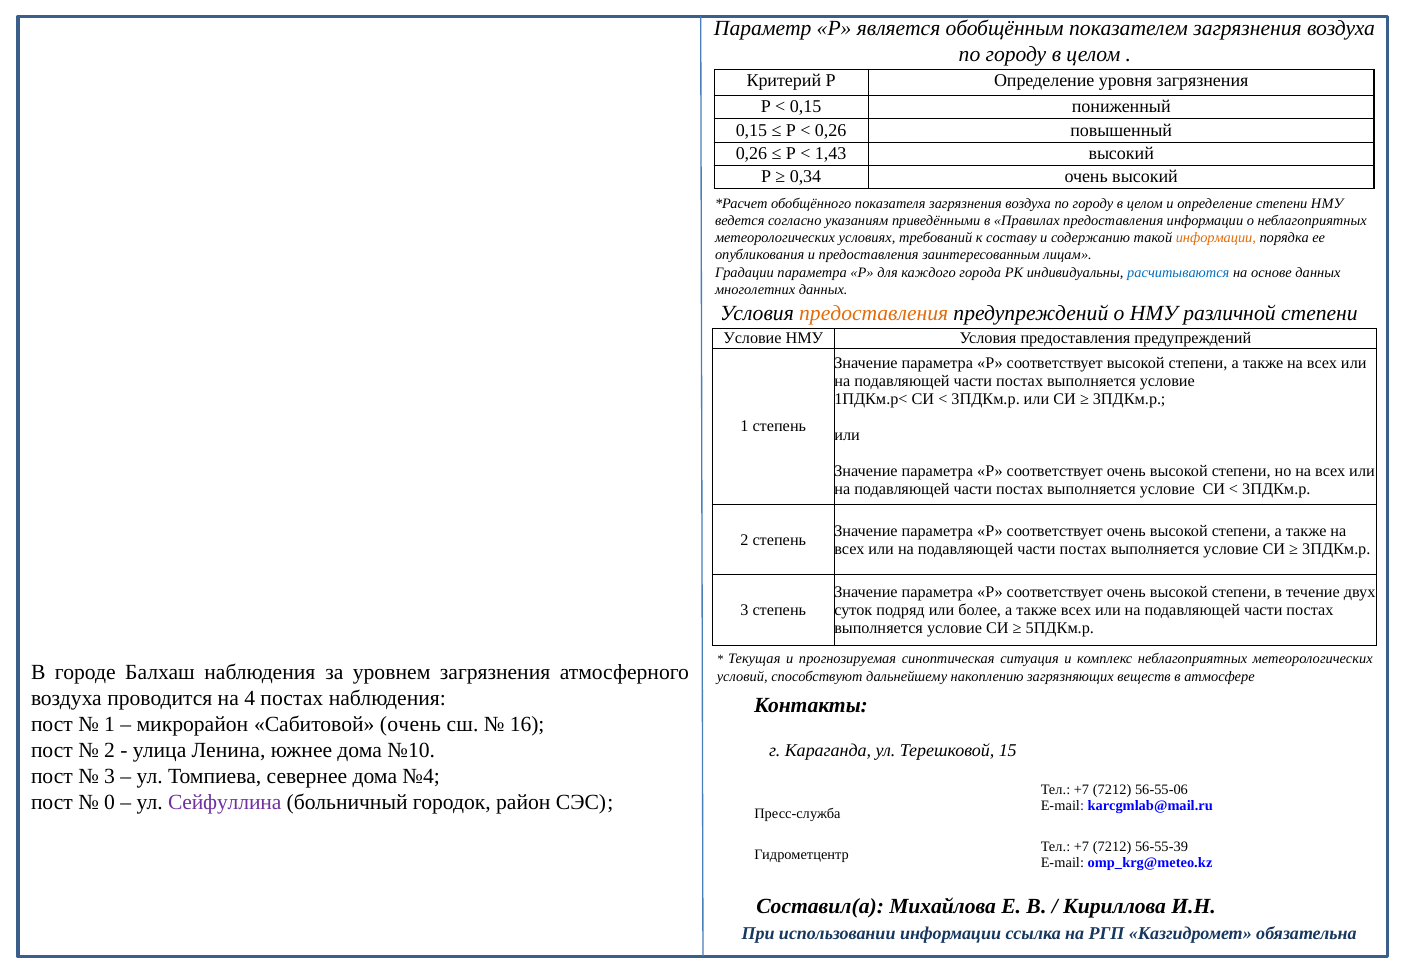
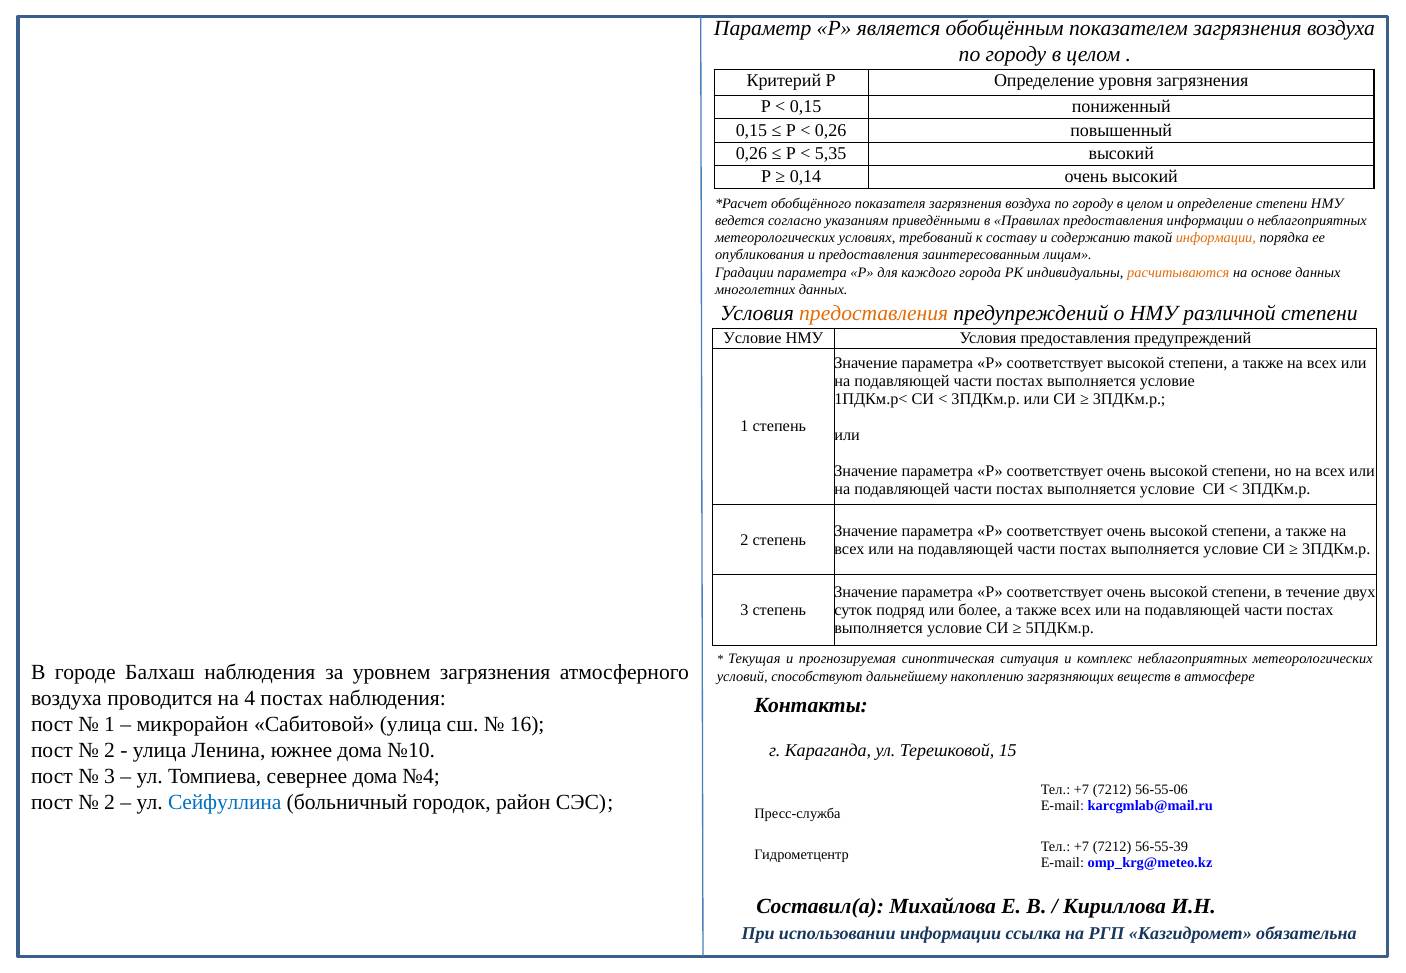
1,43: 1,43 -> 5,35 (831, 153)
0,34: 0,34 -> 0,14 (805, 177)
расчитываются colour: blue -> orange (1178, 273)
Сабитовой очень: очень -> улица (411, 725)
0: 0 -> 2 (110, 803)
Сейфуллина colour: purple -> blue (225, 803)
